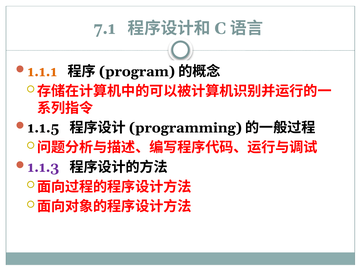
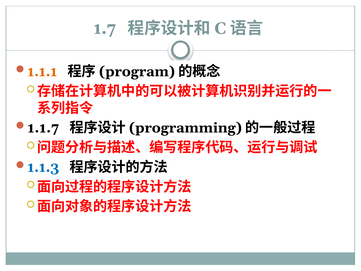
7.1: 7.1 -> 1.7 (105, 28)
1.1.5: 1.1.5 -> 1.1.7 (43, 128)
1.1.3 colour: purple -> blue (43, 167)
